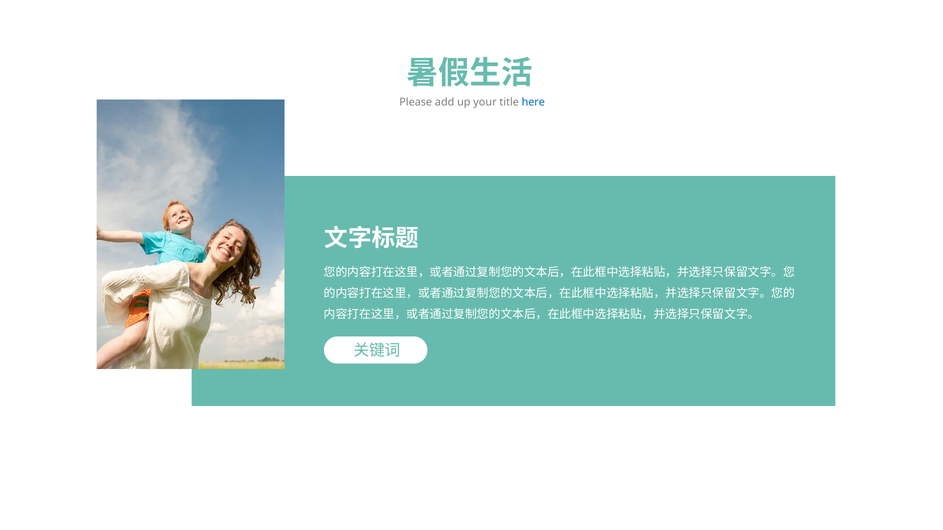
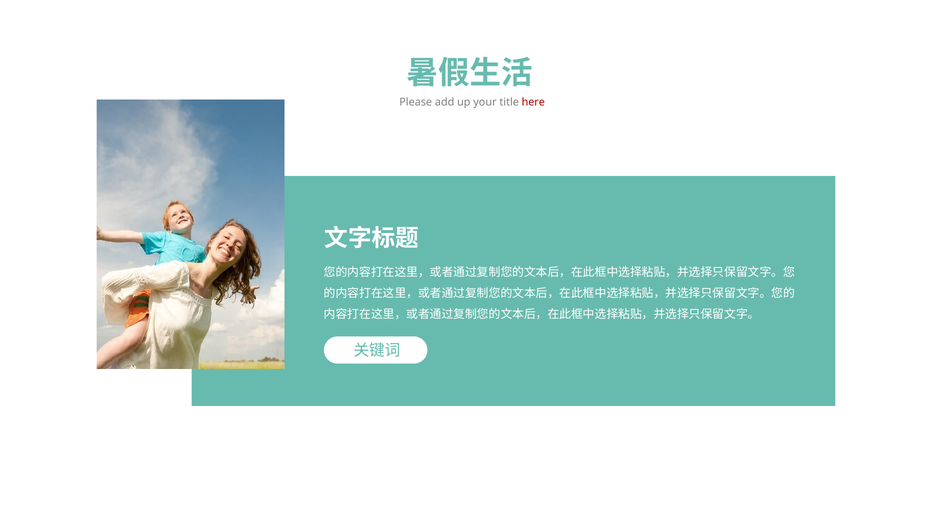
here colour: blue -> red (533, 102)
